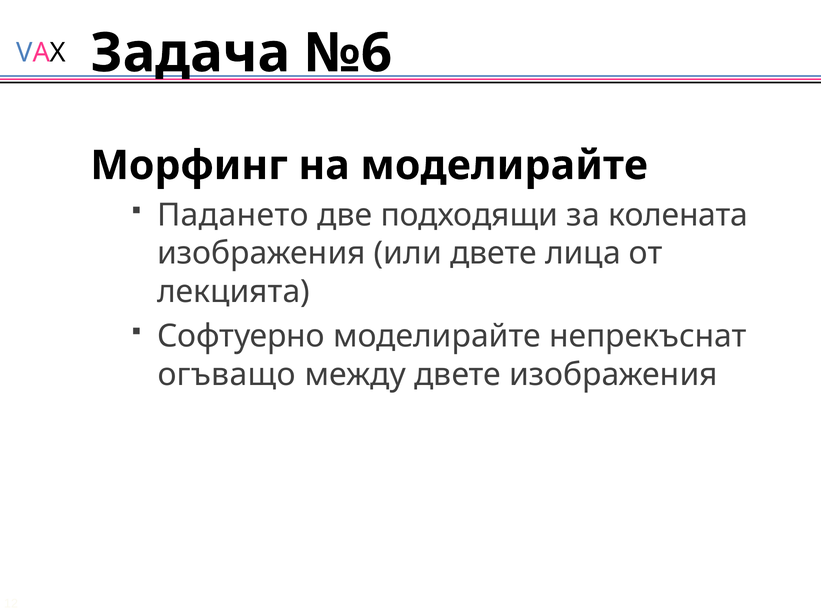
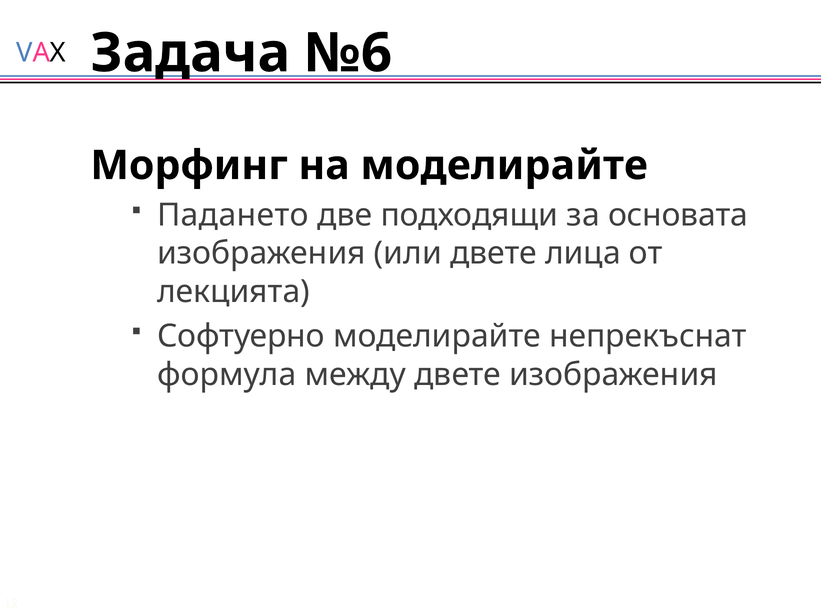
колената: колената -> основата (678, 215)
огъващо: огъващо -> формула (227, 375)
